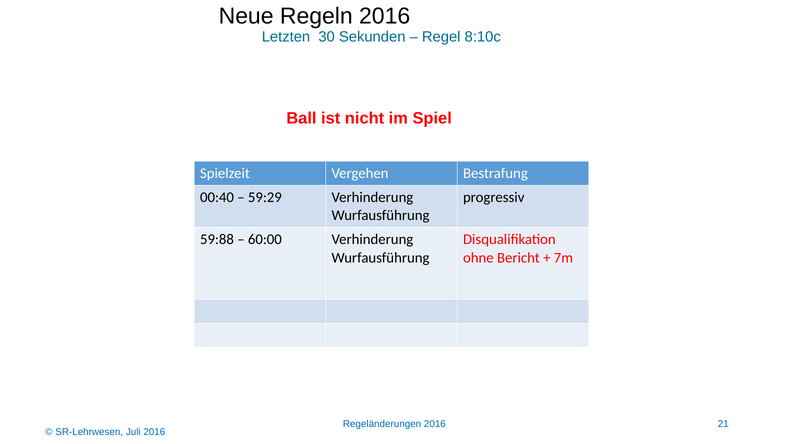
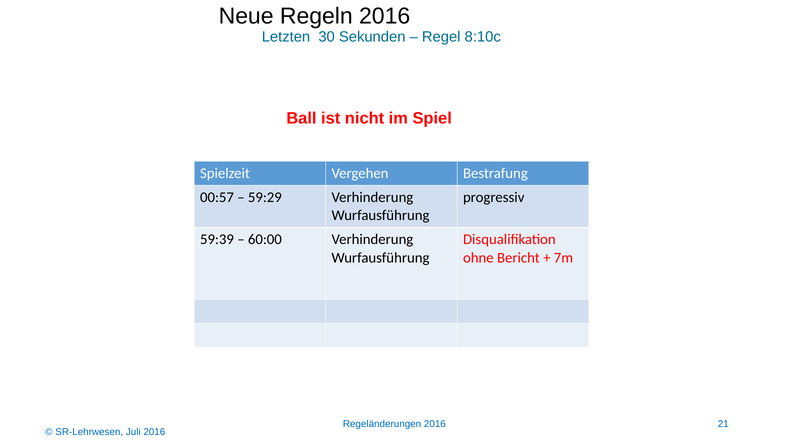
00:40: 00:40 -> 00:57 (217, 197)
59:88: 59:88 -> 59:39 (217, 240)
